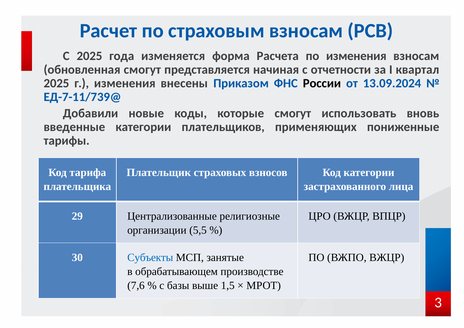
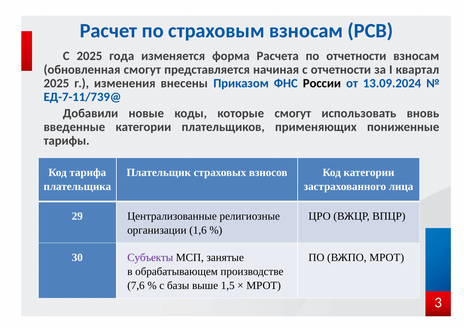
по изменения: изменения -> отчетности (356, 56)
5,5: 5,5 -> 1,6 (198, 230)
Субъекты colour: blue -> purple (150, 258)
ВЖПО ВЖЦР: ВЖЦР -> МРОТ (387, 258)
